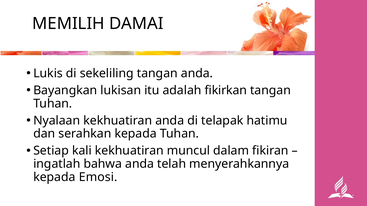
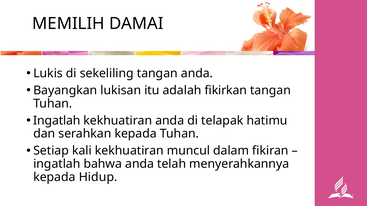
Nyalaan: Nyalaan -> Ingatlah (57, 121)
Emosi: Emosi -> Hidup (98, 177)
